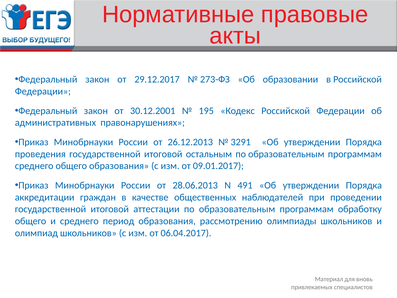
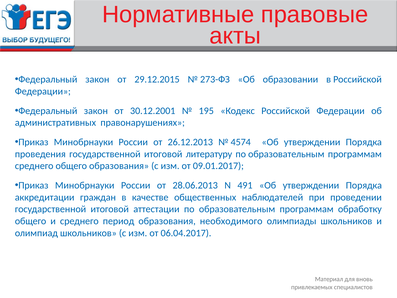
29.12.2017: 29.12.2017 -> 29.12.2015 (157, 79)
3291: 3291 -> 4574 (241, 142)
остальным: остальным -> литературу (209, 154)
рассмотрению: рассмотрению -> необходимого (231, 221)
